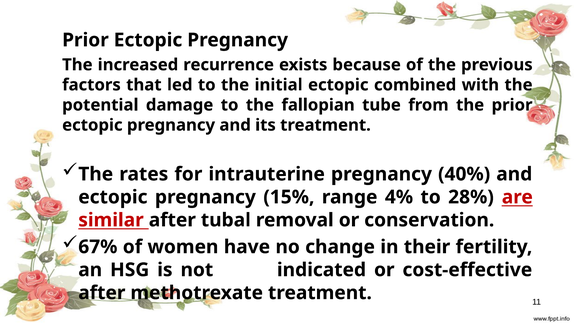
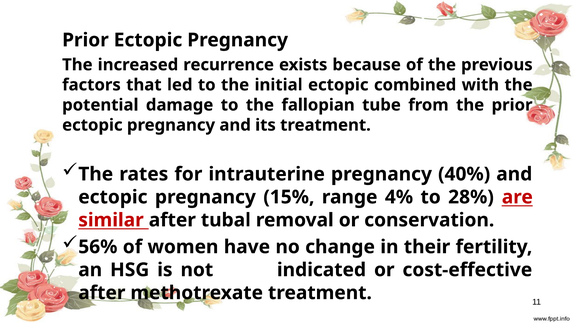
67%: 67% -> 56% (98, 247)
